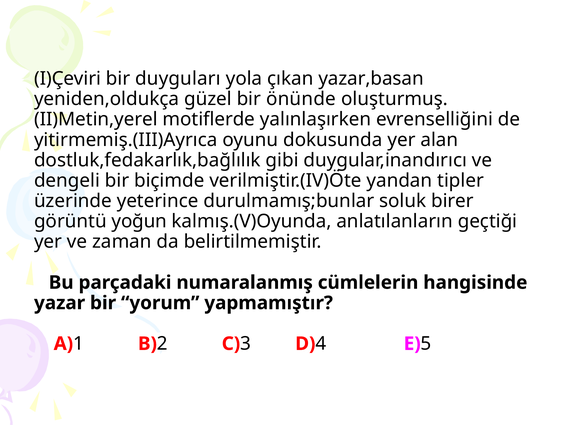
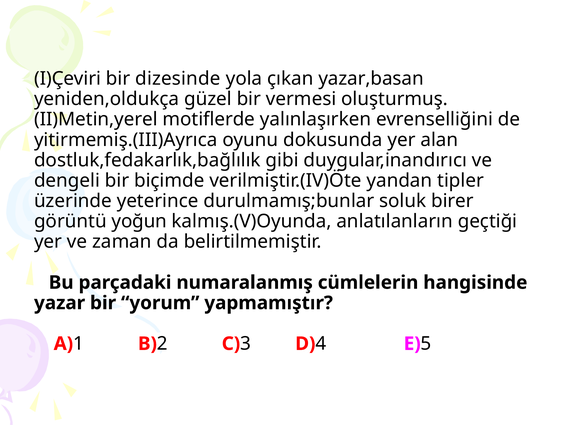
duyguları: duyguları -> dizesinde (178, 79)
önünde: önünde -> vermesi (301, 99)
